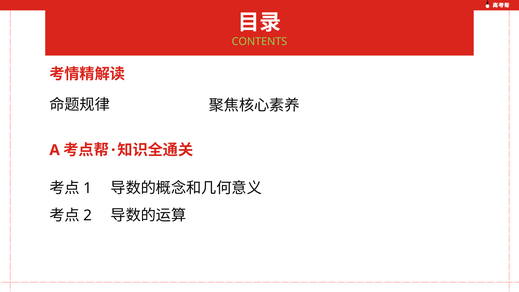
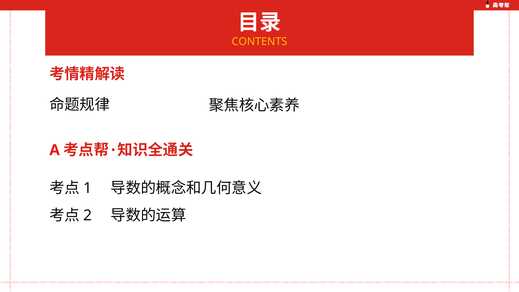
CONTENTS colour: light green -> yellow (259, 41)
